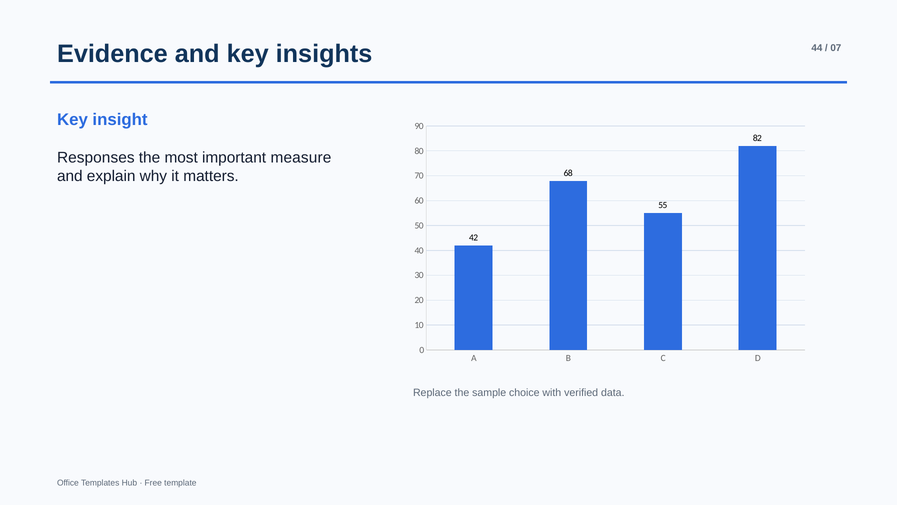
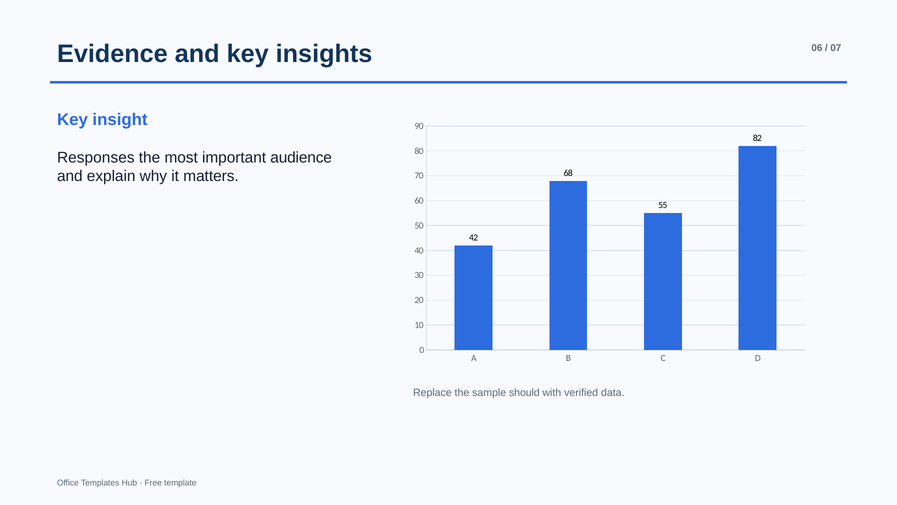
44: 44 -> 06 (817, 48)
measure: measure -> audience (301, 157)
choice: choice -> should (524, 392)
